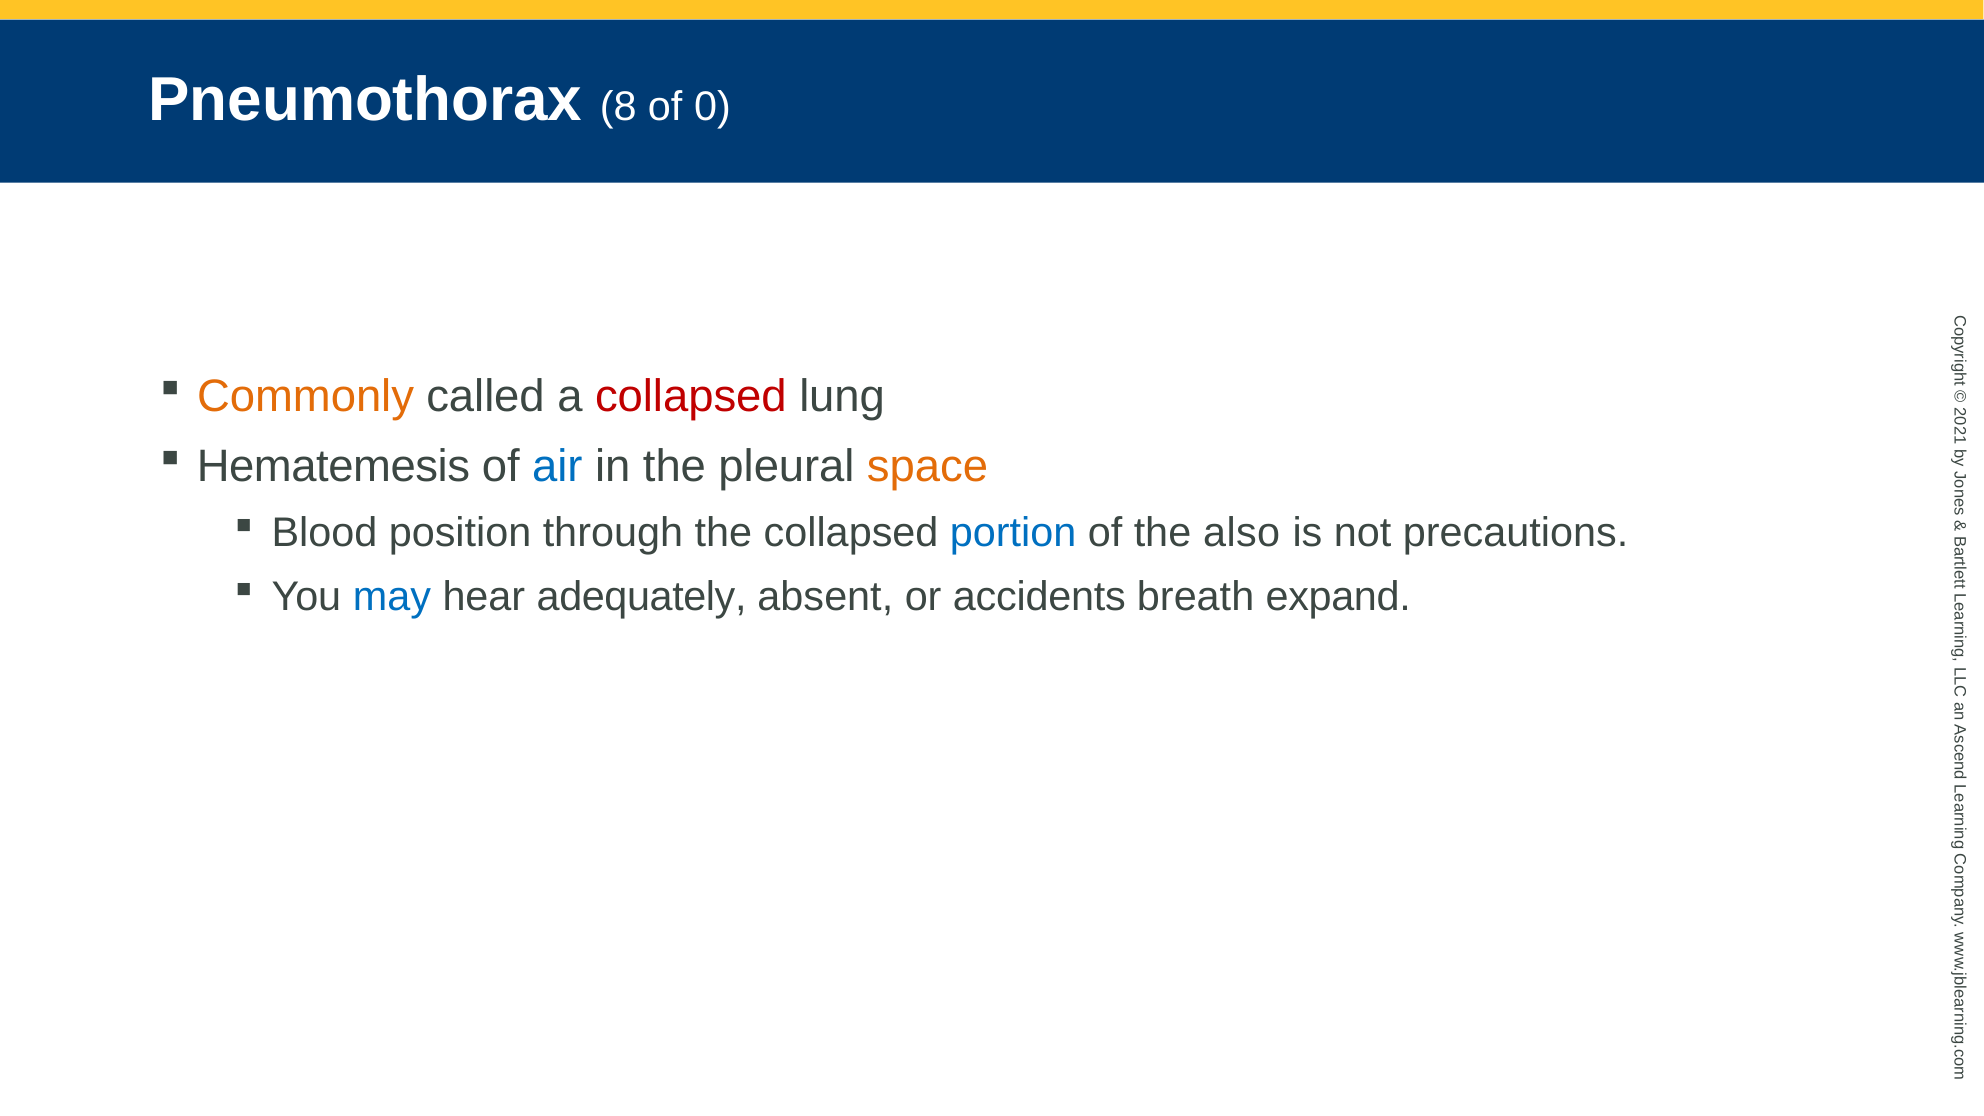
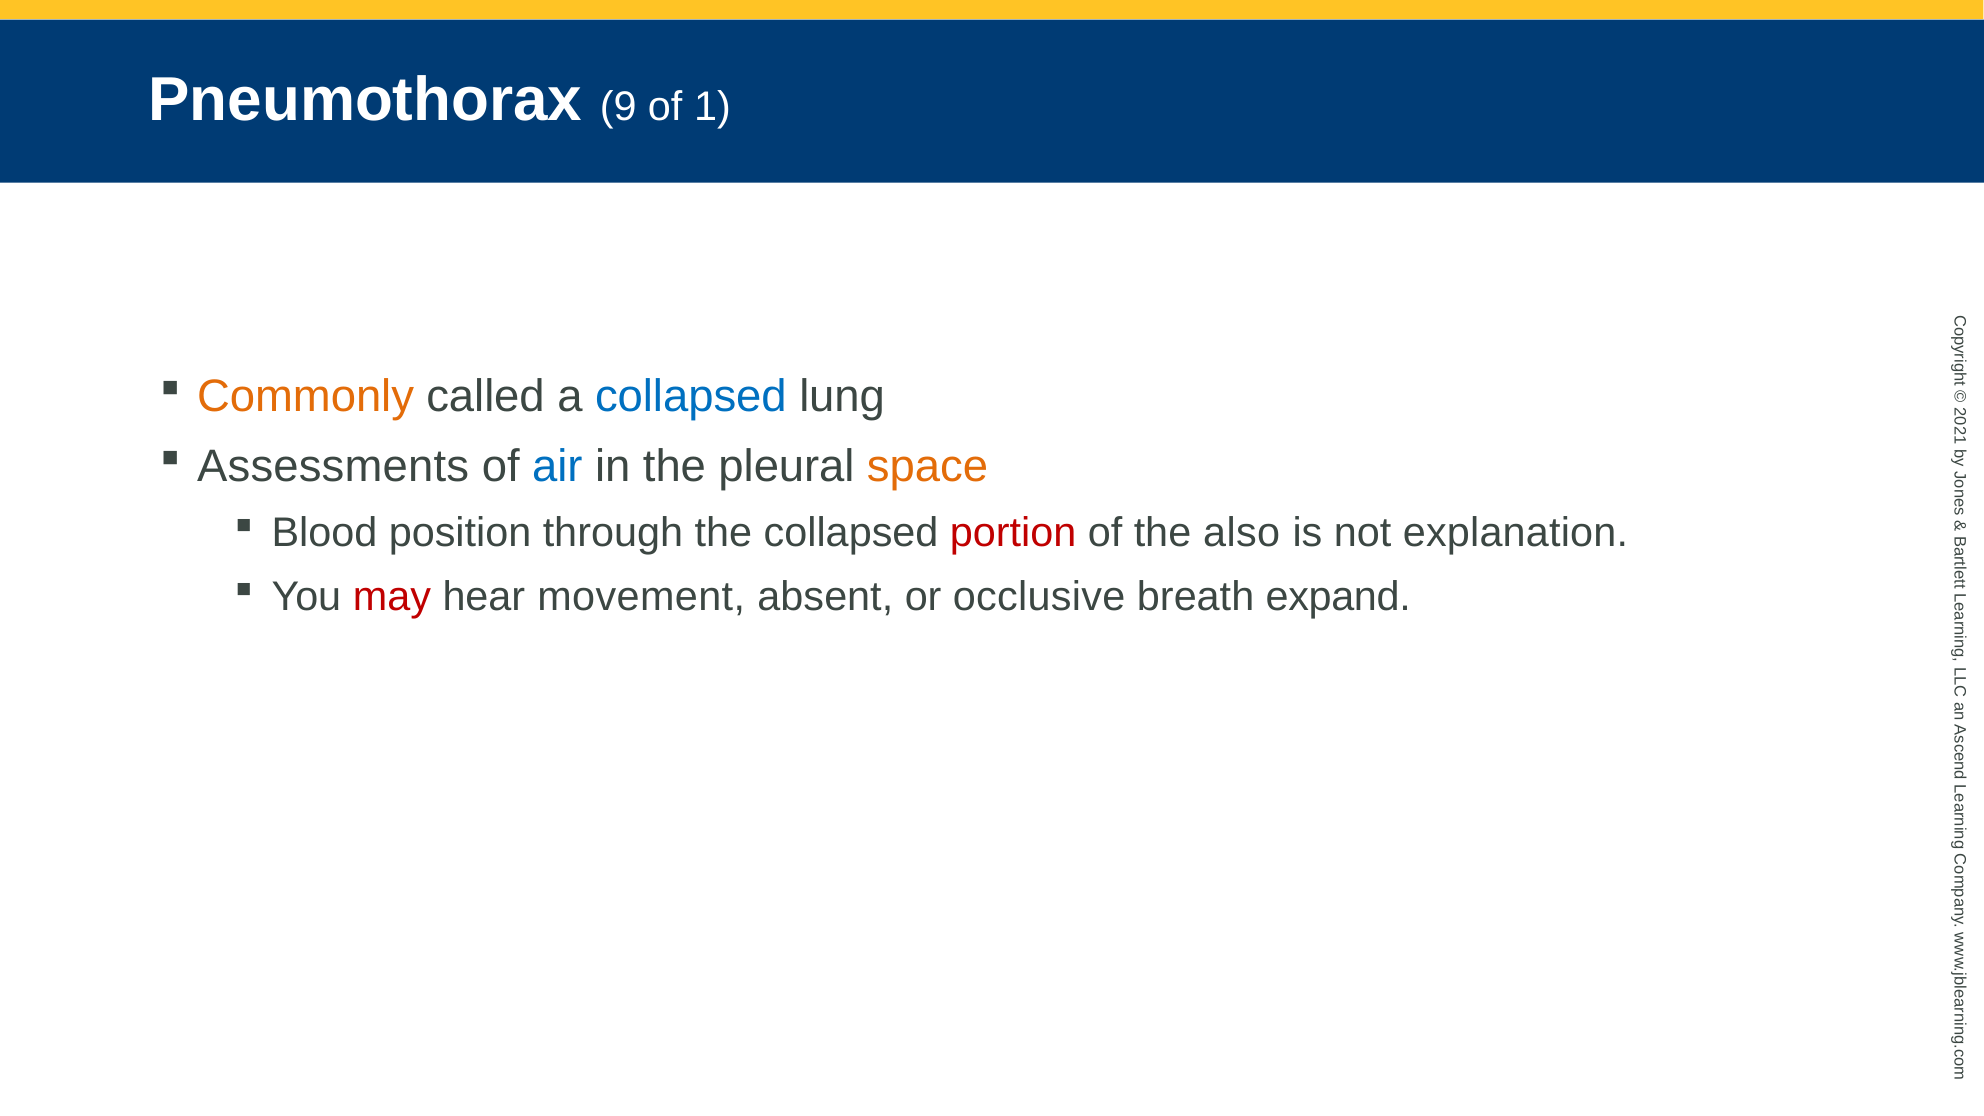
8: 8 -> 9 (618, 107)
of 0: 0 -> 1 (712, 107)
collapsed colour: red -> blue (691, 396)
Hematemesis: Hematemesis -> Assessments (333, 467)
portion colour: blue -> red (1013, 533)
precautions: precautions -> explanation (1515, 533)
may colour: blue -> red (392, 597)
adequately: adequately -> movement (641, 597)
accidents: accidents -> occlusive (1039, 597)
